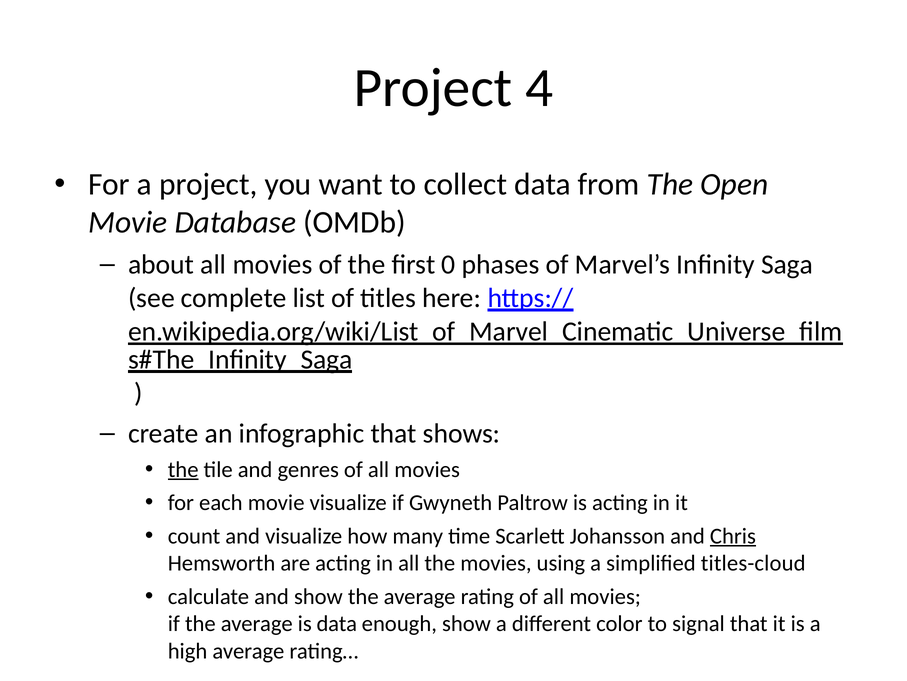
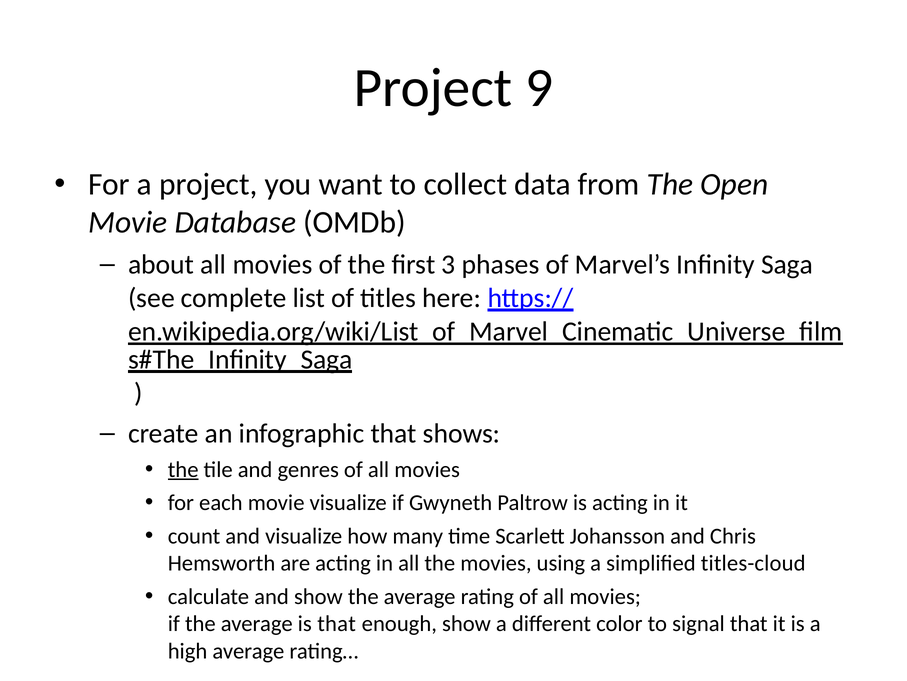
4: 4 -> 9 (539, 88)
0: 0 -> 3 (448, 264)
Chris underline: present -> none (733, 536)
is data: data -> that (337, 623)
